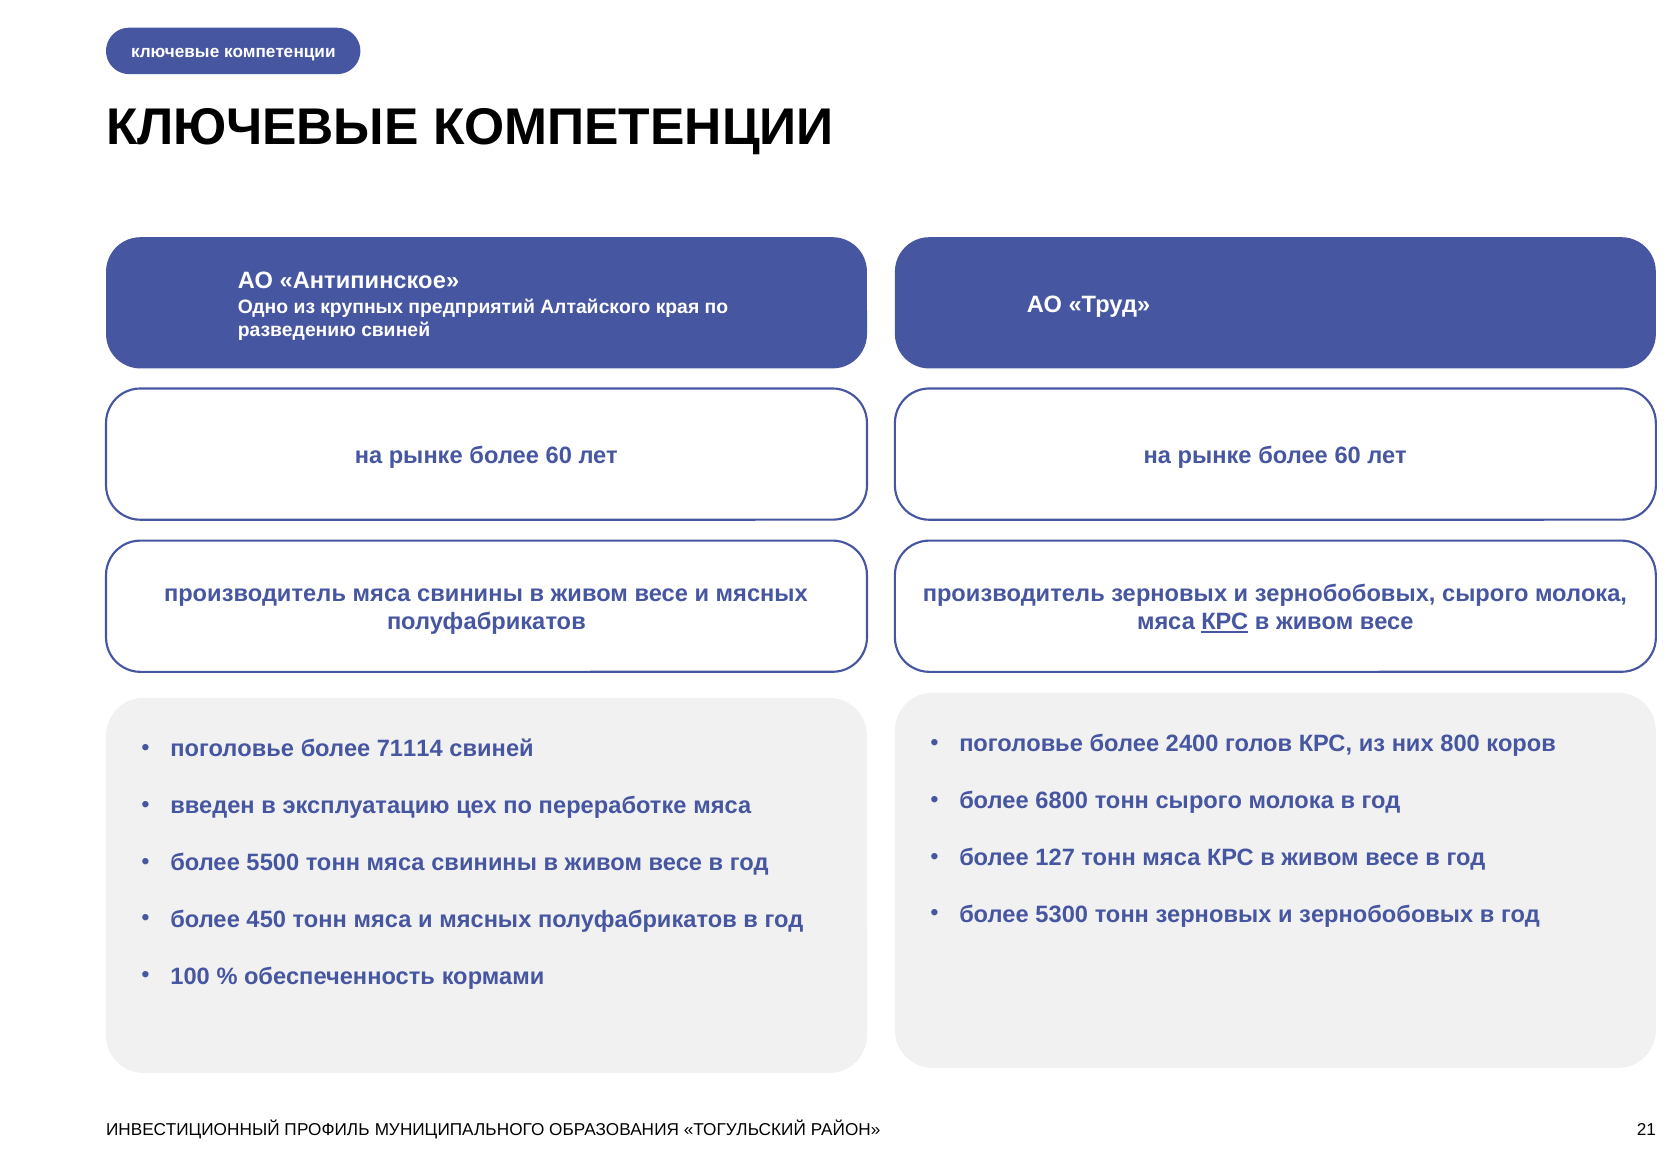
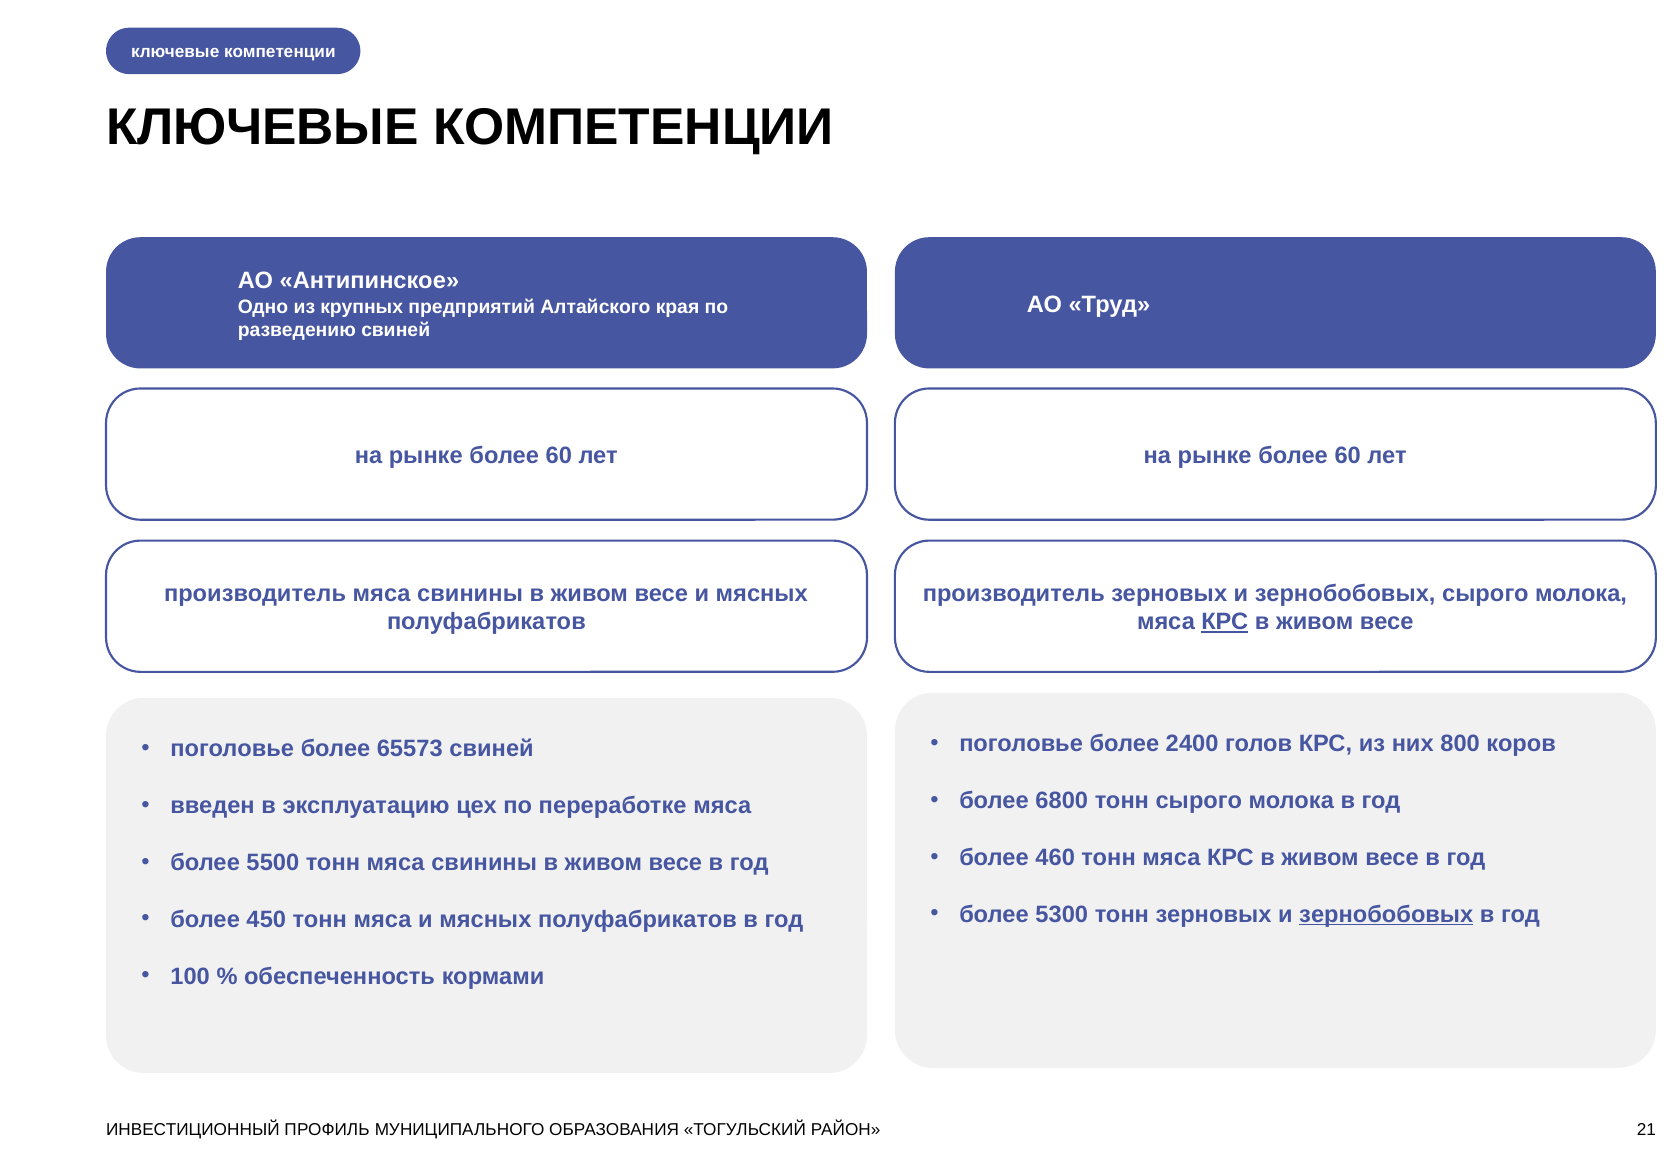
71114: 71114 -> 65573 (410, 749)
127: 127 -> 460 (1055, 857)
зернобобовых underline: none -> present (1386, 914)
